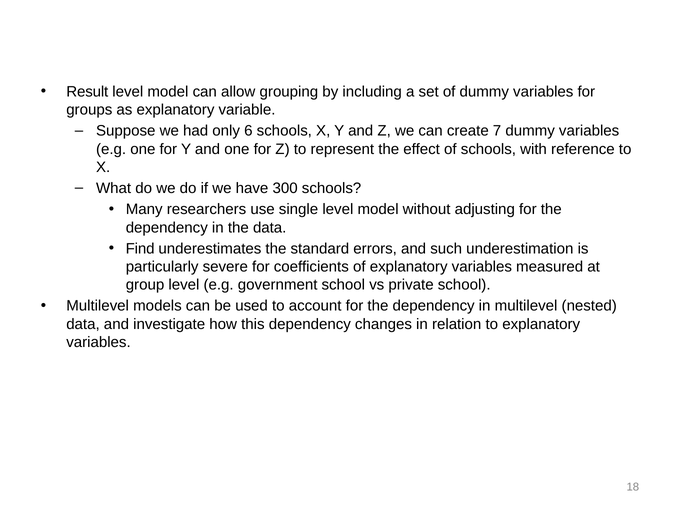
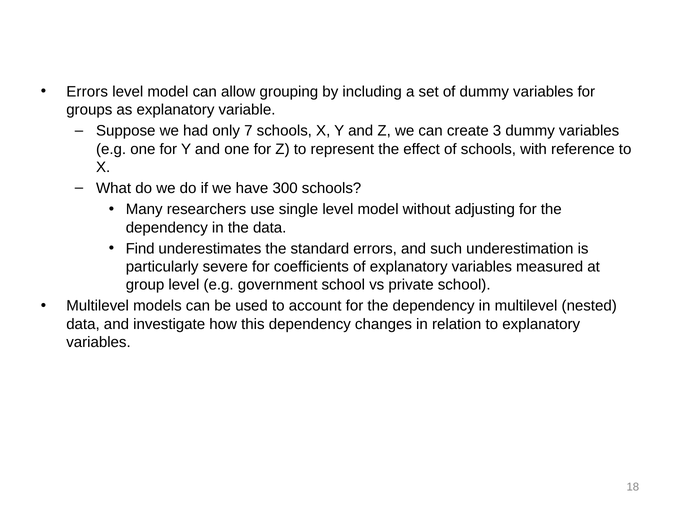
Result: Result -> Errors (87, 92)
6: 6 -> 7 (248, 131)
7: 7 -> 3 (497, 131)
